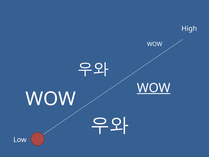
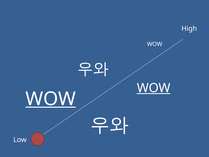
WOW underline: none -> present (51, 99)
